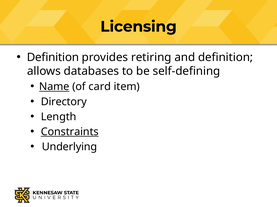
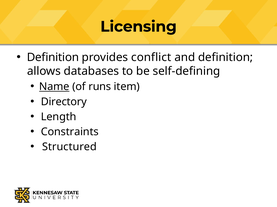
retiring: retiring -> conflict (151, 58)
card: card -> runs (100, 87)
Constraints underline: present -> none (70, 132)
Underlying: Underlying -> Structured (69, 147)
